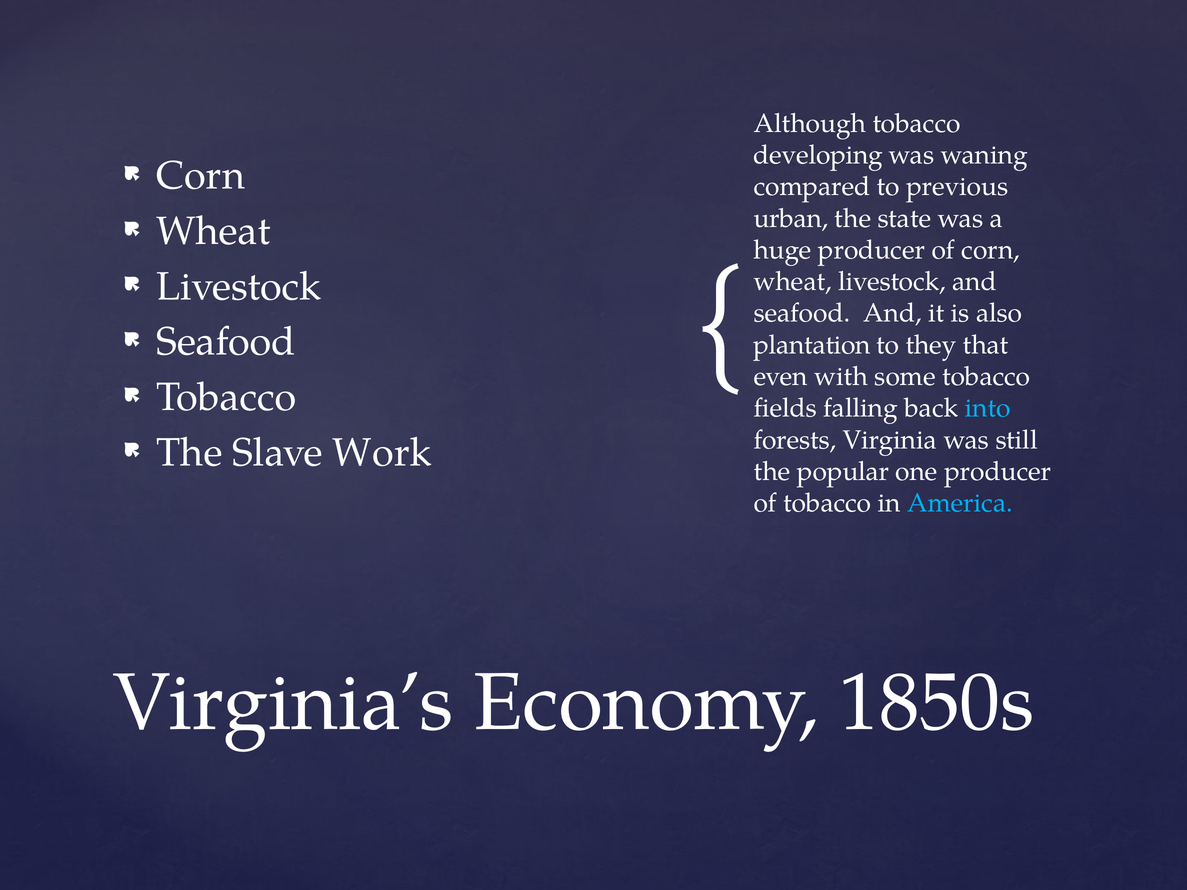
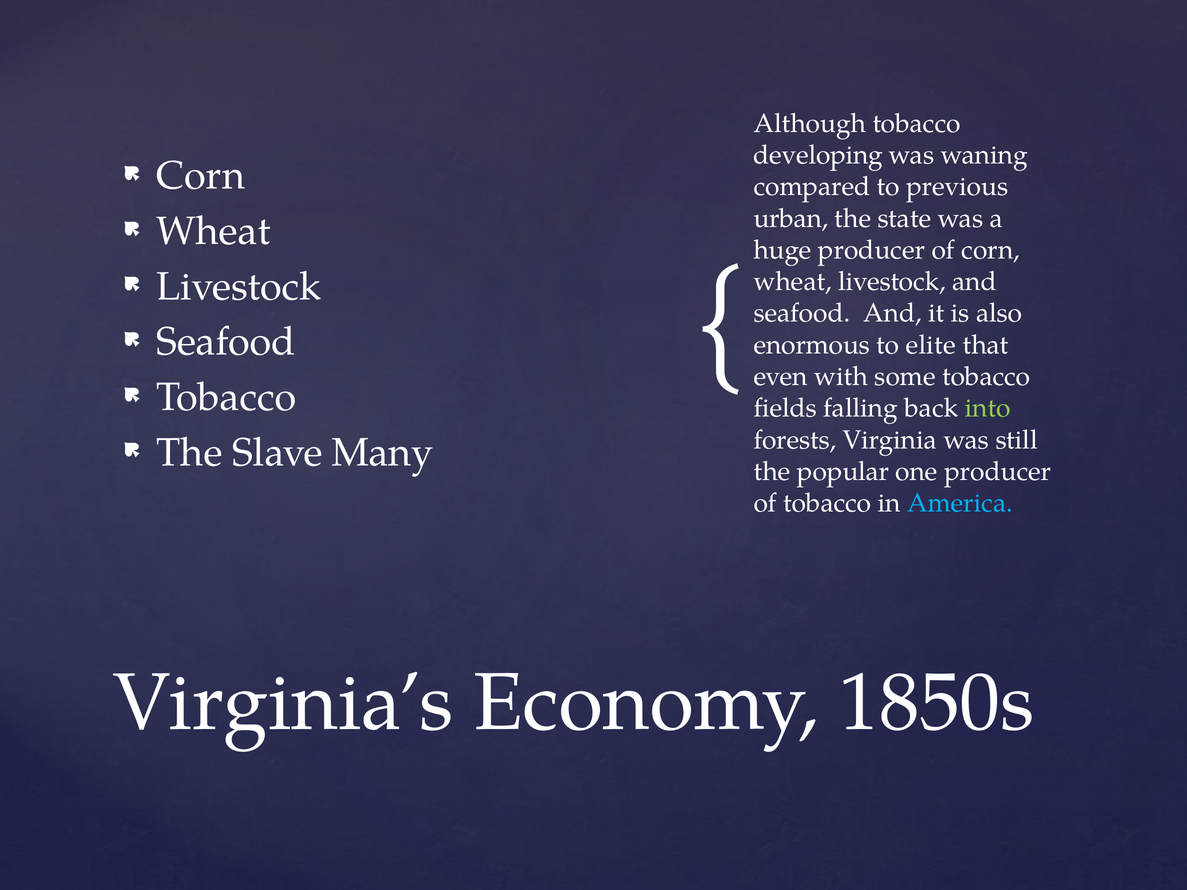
plantation: plantation -> enormous (812, 345)
they: they -> elite (931, 345)
into colour: light blue -> light green (988, 408)
Work: Work -> Many (382, 453)
